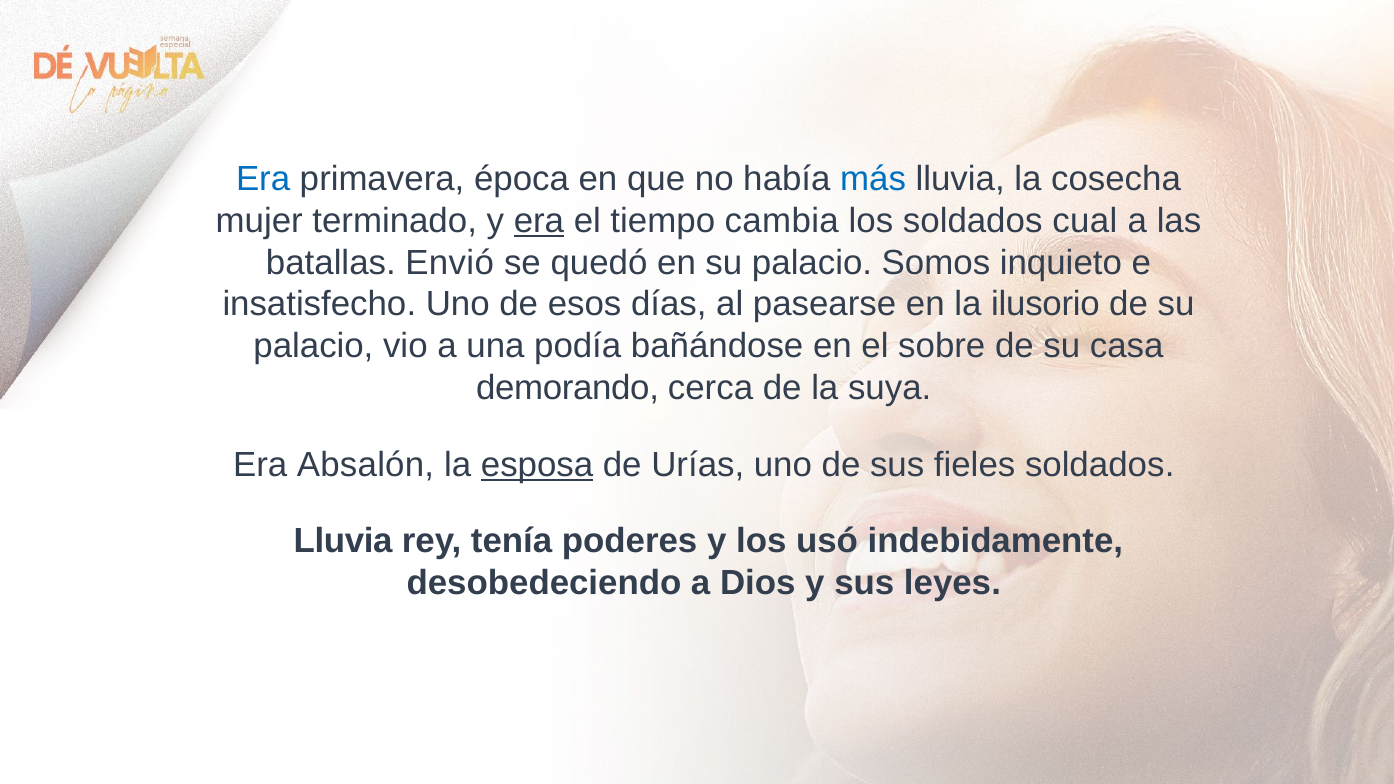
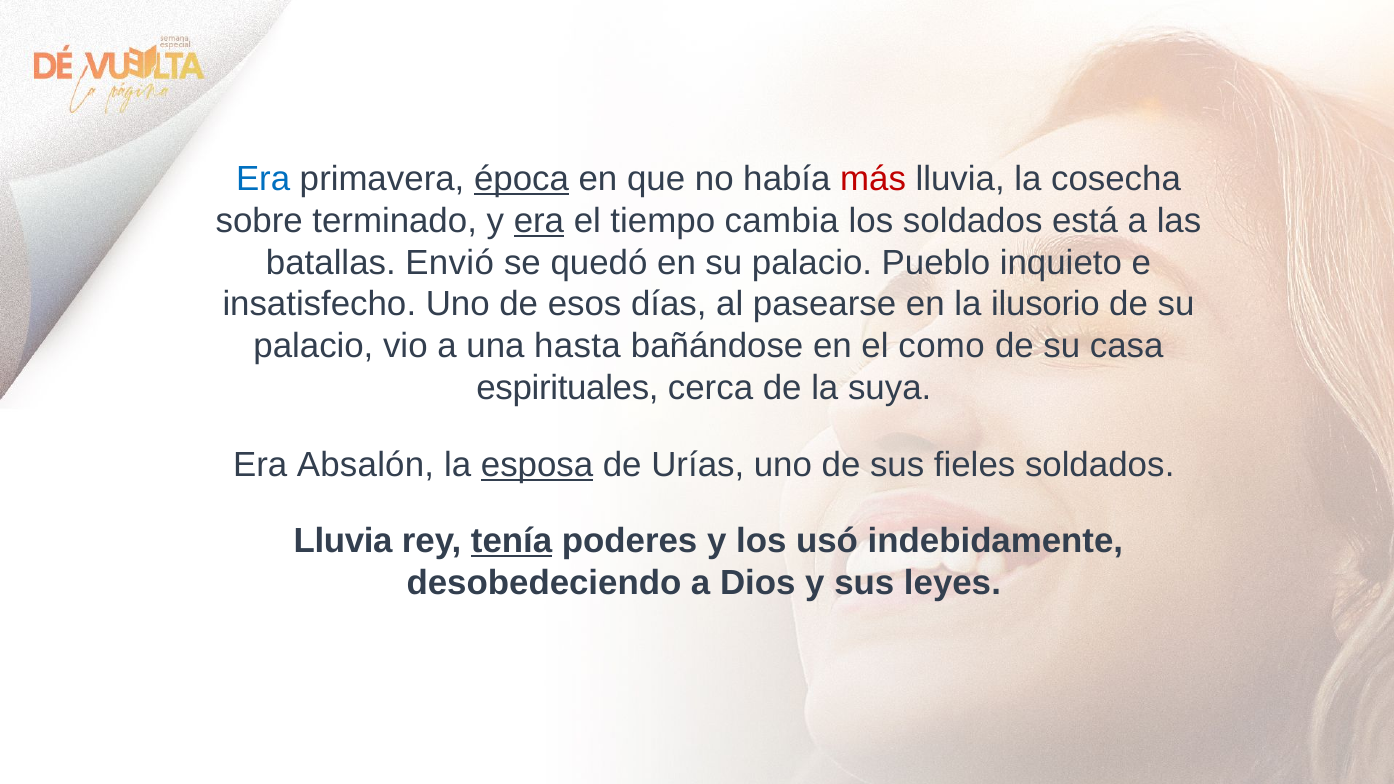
época underline: none -> present (522, 179)
más colour: blue -> red (873, 179)
mujer: mujer -> sobre (259, 221)
cual: cual -> está (1085, 221)
Somos: Somos -> Pueblo (936, 263)
podía: podía -> hasta (578, 346)
sobre: sobre -> como (942, 346)
demorando: demorando -> espirituales (567, 388)
tenía underline: none -> present (512, 541)
